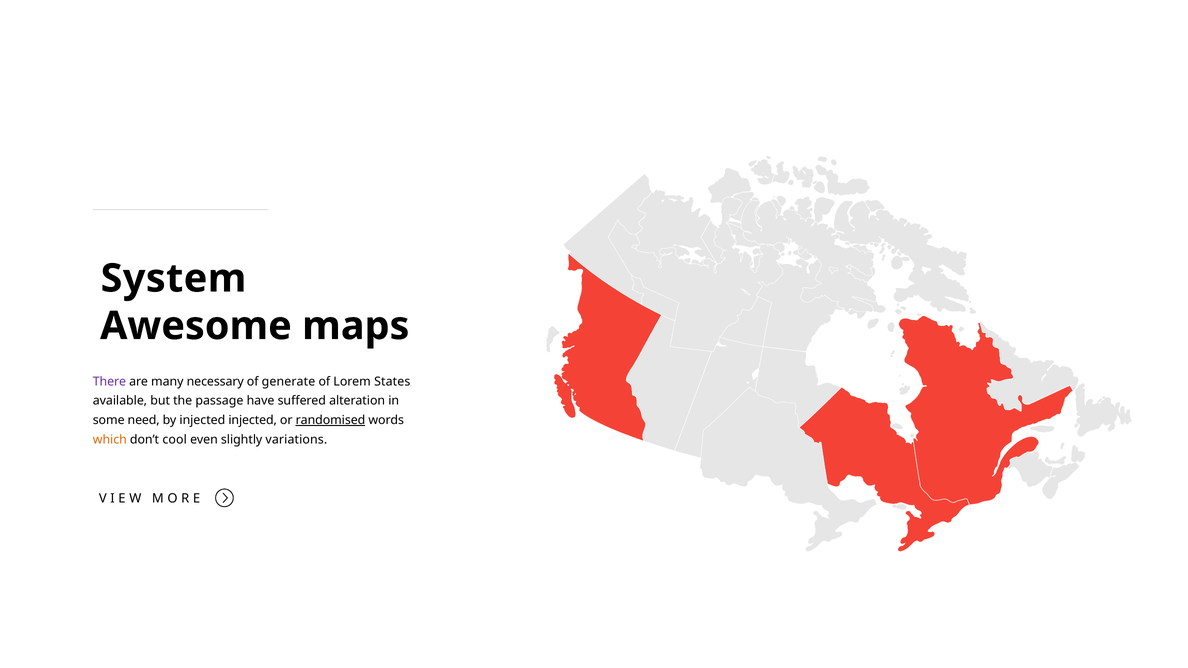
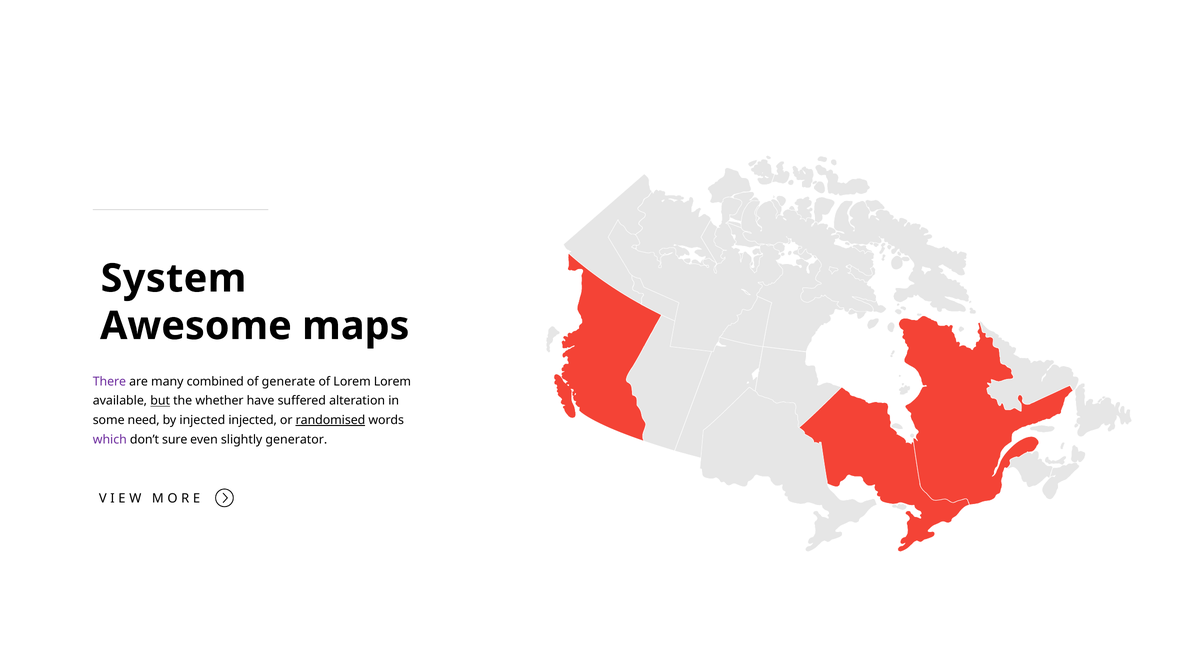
necessary: necessary -> combined (215, 382)
Lorem States: States -> Lorem (392, 382)
but underline: none -> present (160, 401)
passage: passage -> whether (219, 401)
which colour: orange -> purple (110, 440)
cool: cool -> sure (175, 440)
variations: variations -> generator (296, 440)
